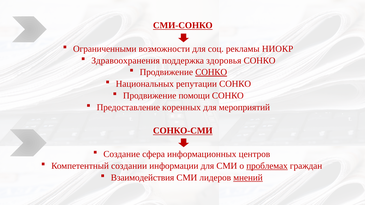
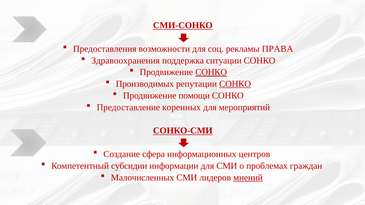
Ограниченными: Ограниченными -> Предоставления (105, 49)
НИОКР: НИОКР -> ПРАВА (278, 49)
здоровья: здоровья -> ситуации (224, 61)
Национальных: Национальных -> Производимых (145, 84)
СОНКО underline: none -> present (235, 84)
создании: создании -> субсидии (129, 166)
проблемах underline: present -> none (267, 166)
Взаимодействия: Взаимодействия -> Малочисленных (143, 178)
